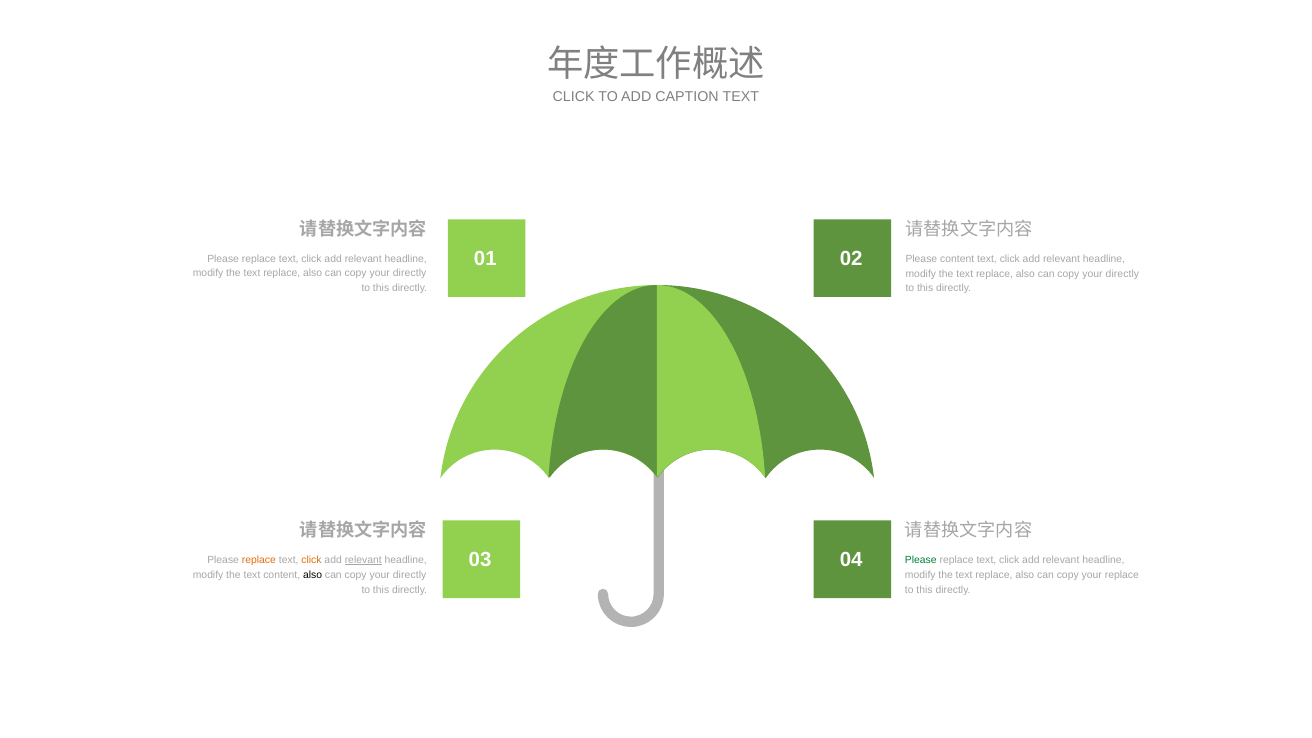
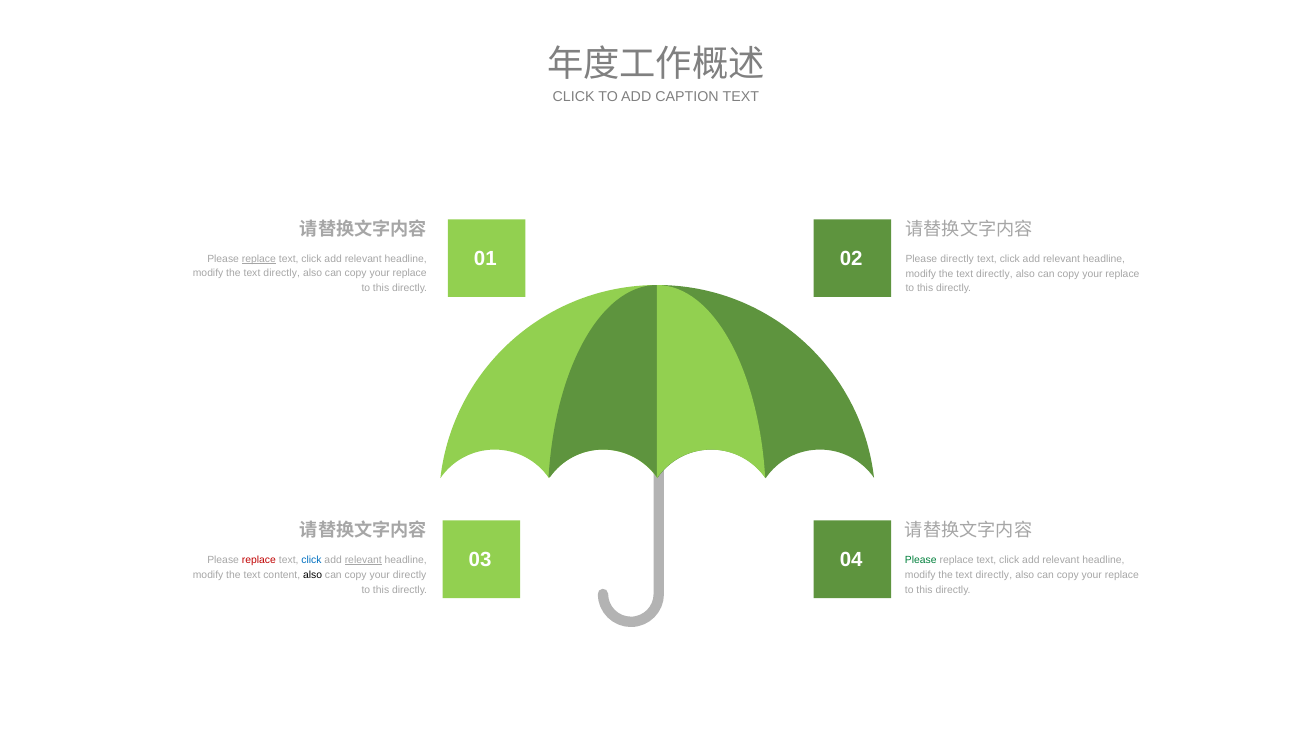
replace underline: none -> present (259, 259)
Please content: content -> directly (957, 259)
replace: replace -> directly (282, 274)
directly: directly -> replace (410, 274)
replace: replace -> directly (994, 274)
directly: directly -> replace (1122, 274)
replace colour: orange -> red (259, 560)
click colour: orange -> blue (312, 560)
replace: replace -> directly (994, 575)
